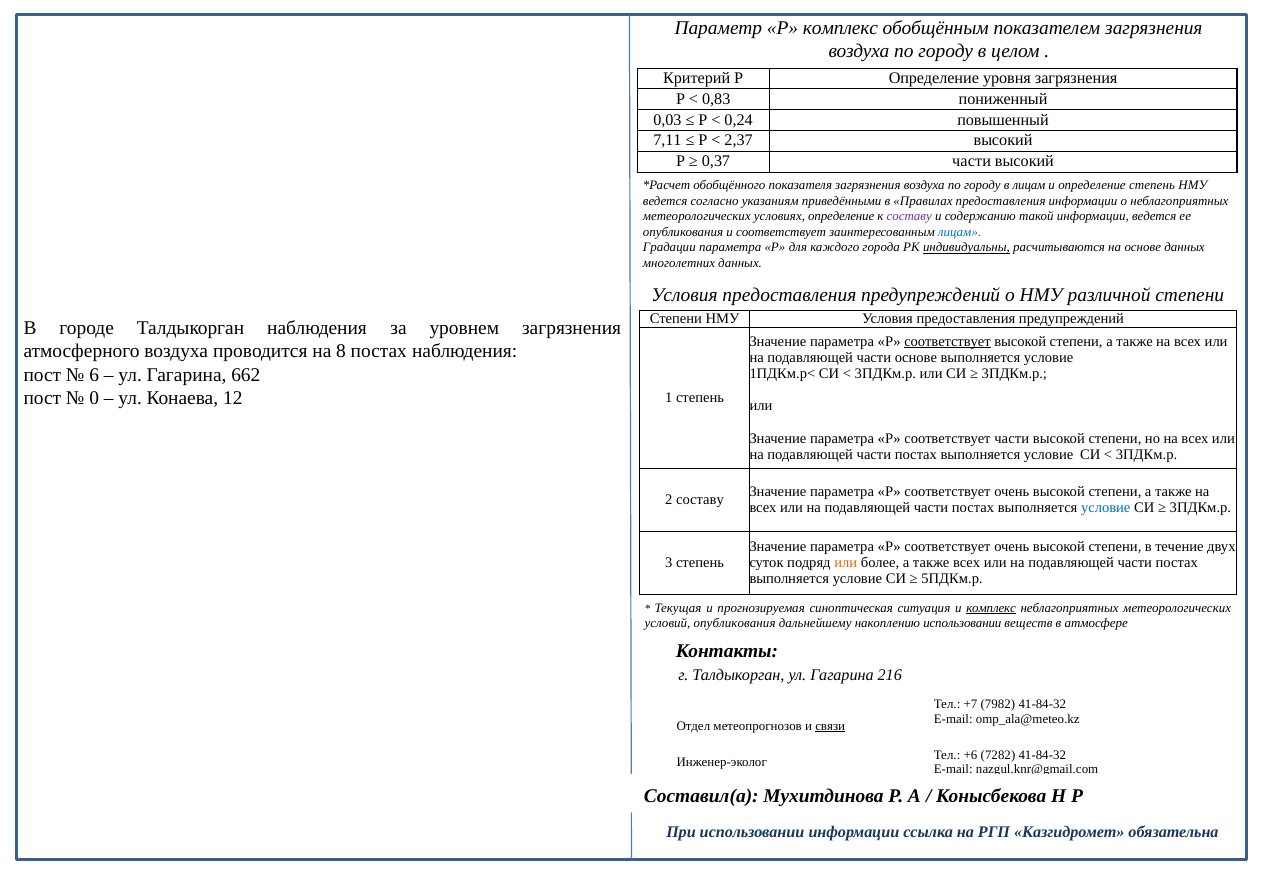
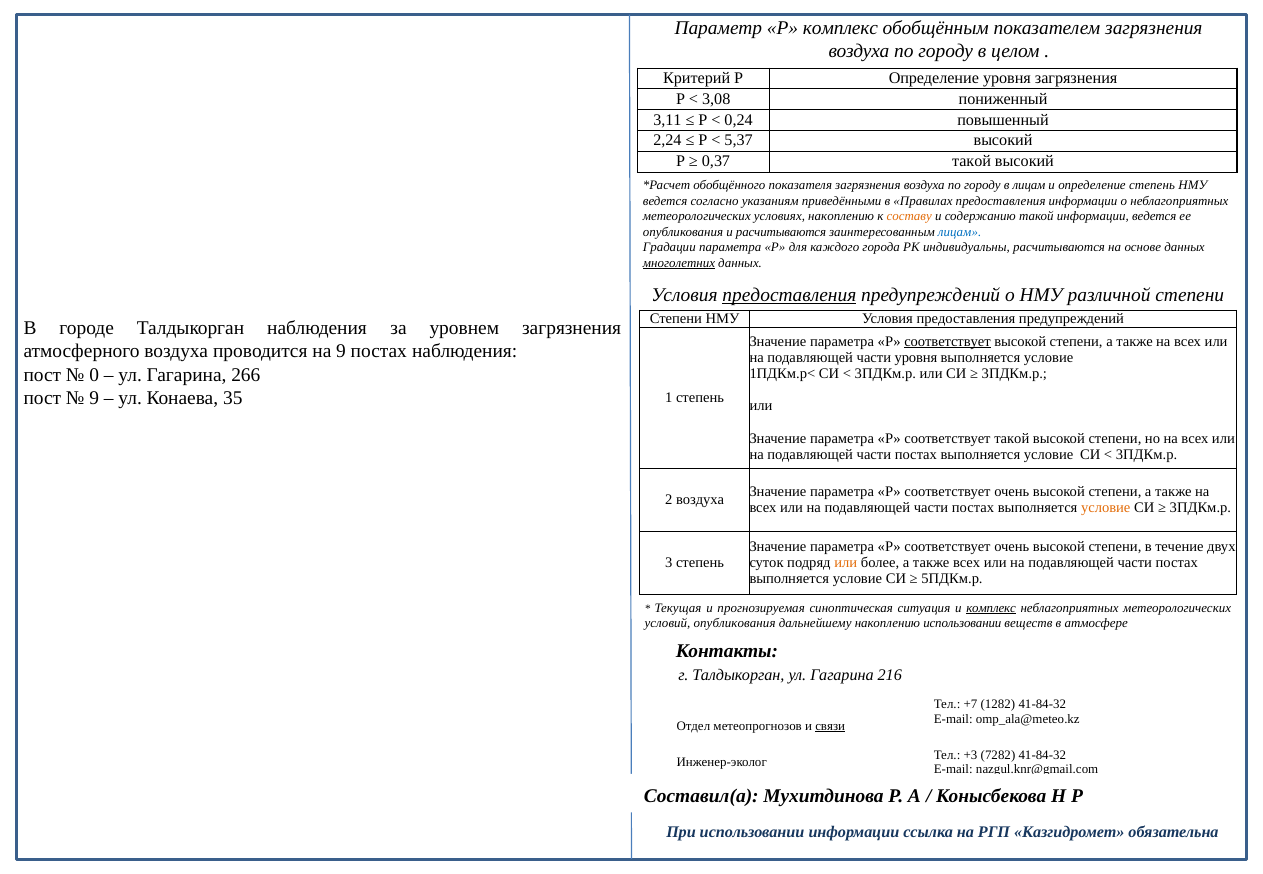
0,83: 0,83 -> 3,08 (716, 99)
0,03: 0,03 -> 3,11 (668, 120)
7,11: 7,11 -> 2,24 (668, 141)
2,37: 2,37 -> 5,37 (739, 141)
0,37 части: части -> такой (972, 162)
условиях определение: определение -> накоплению (841, 216)
составу colour: purple -> orange (909, 216)
и соответствует: соответствует -> расчитываются (781, 232)
индивидуальны underline: present -> none (966, 247)
многолетних underline: none -> present (679, 263)
предоставления underline: none -> present (789, 296)
на 8: 8 -> 9 (341, 352)
части основе: основе -> уровня (916, 358)
6: 6 -> 0 (94, 375)
662: 662 -> 266 (246, 375)
0: 0 -> 9 (94, 398)
12: 12 -> 35 (233, 398)
соответствует части: части -> такой (1012, 439)
2 составу: составу -> воздуха (700, 500)
условие colour: blue -> orange (1106, 508)
7982: 7982 -> 1282 (998, 705)
+6: +6 -> +3 (970, 755)
